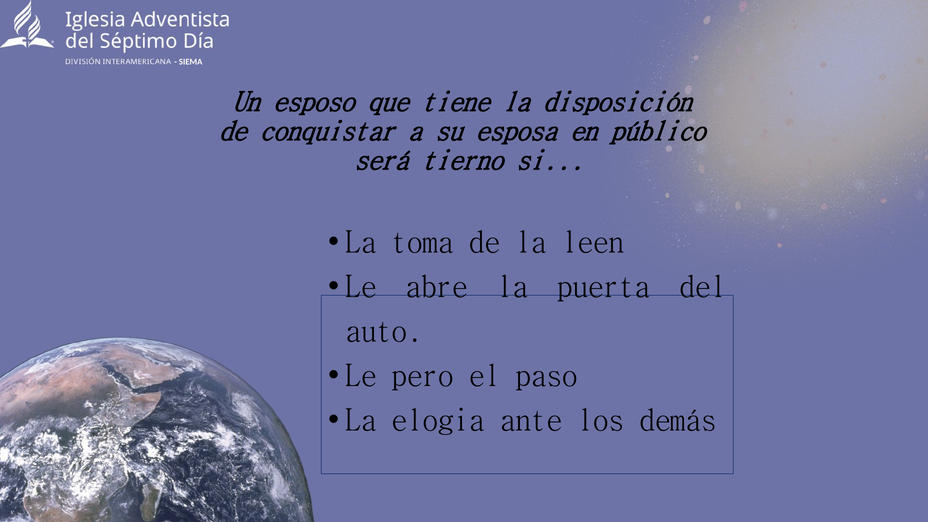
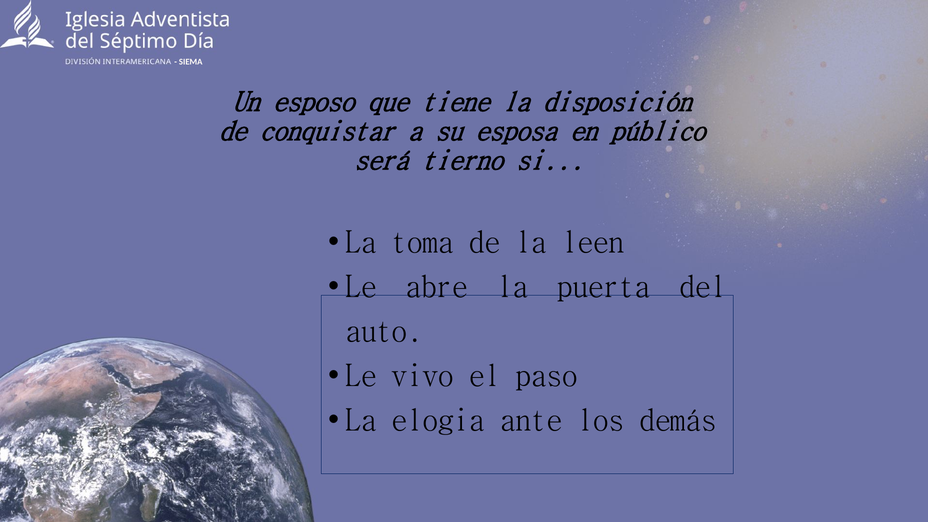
pero: pero -> vivo (423, 376)
